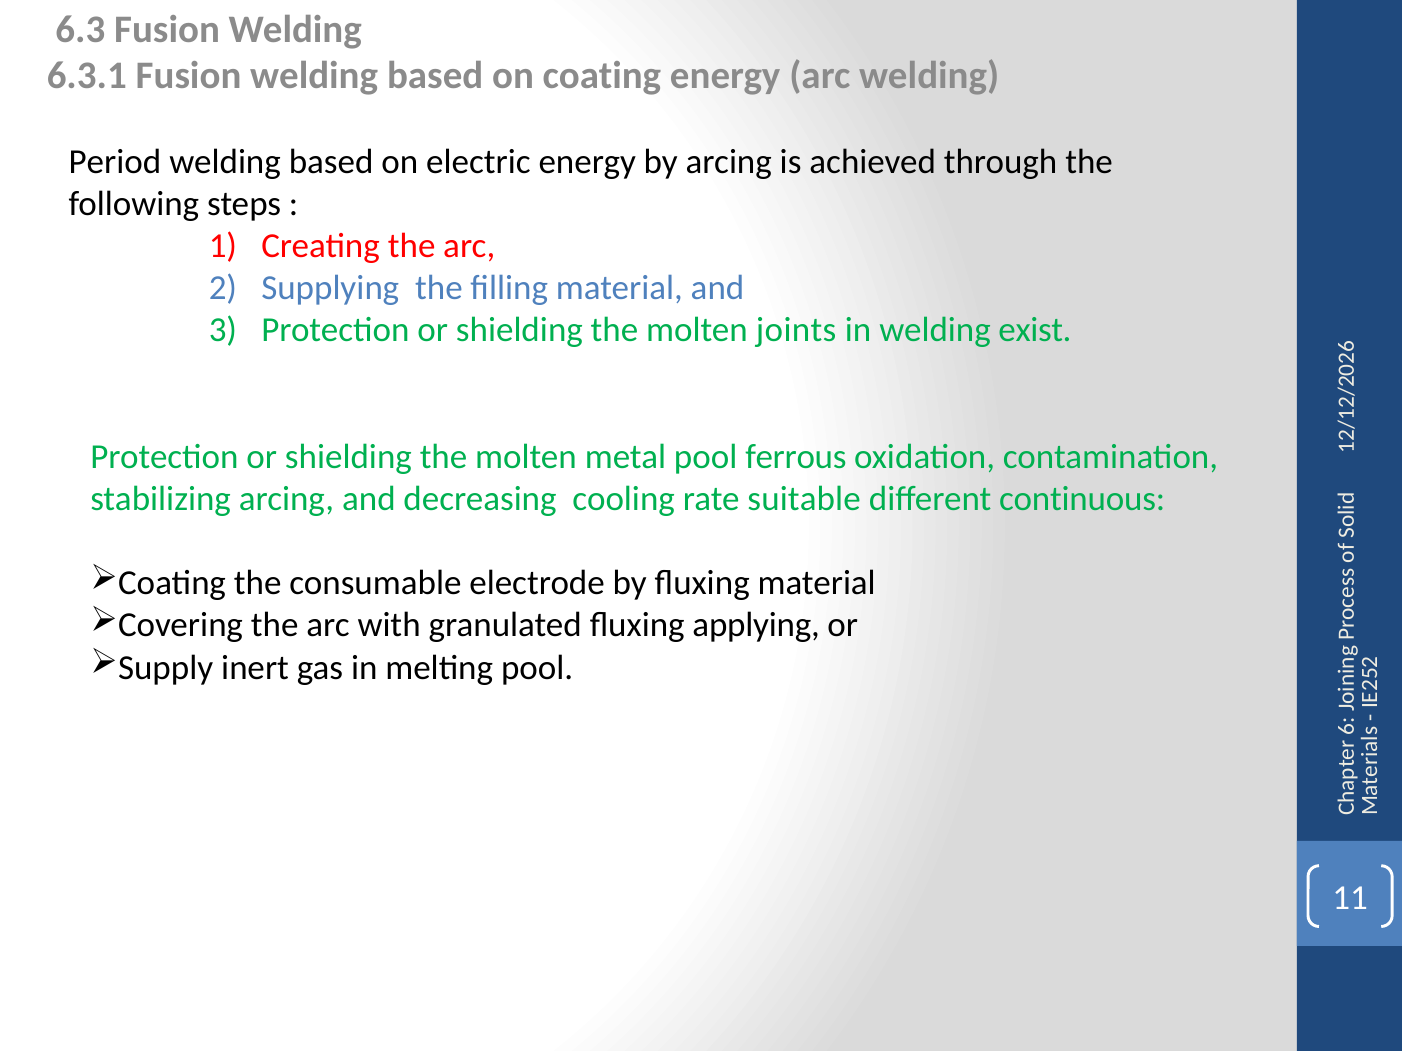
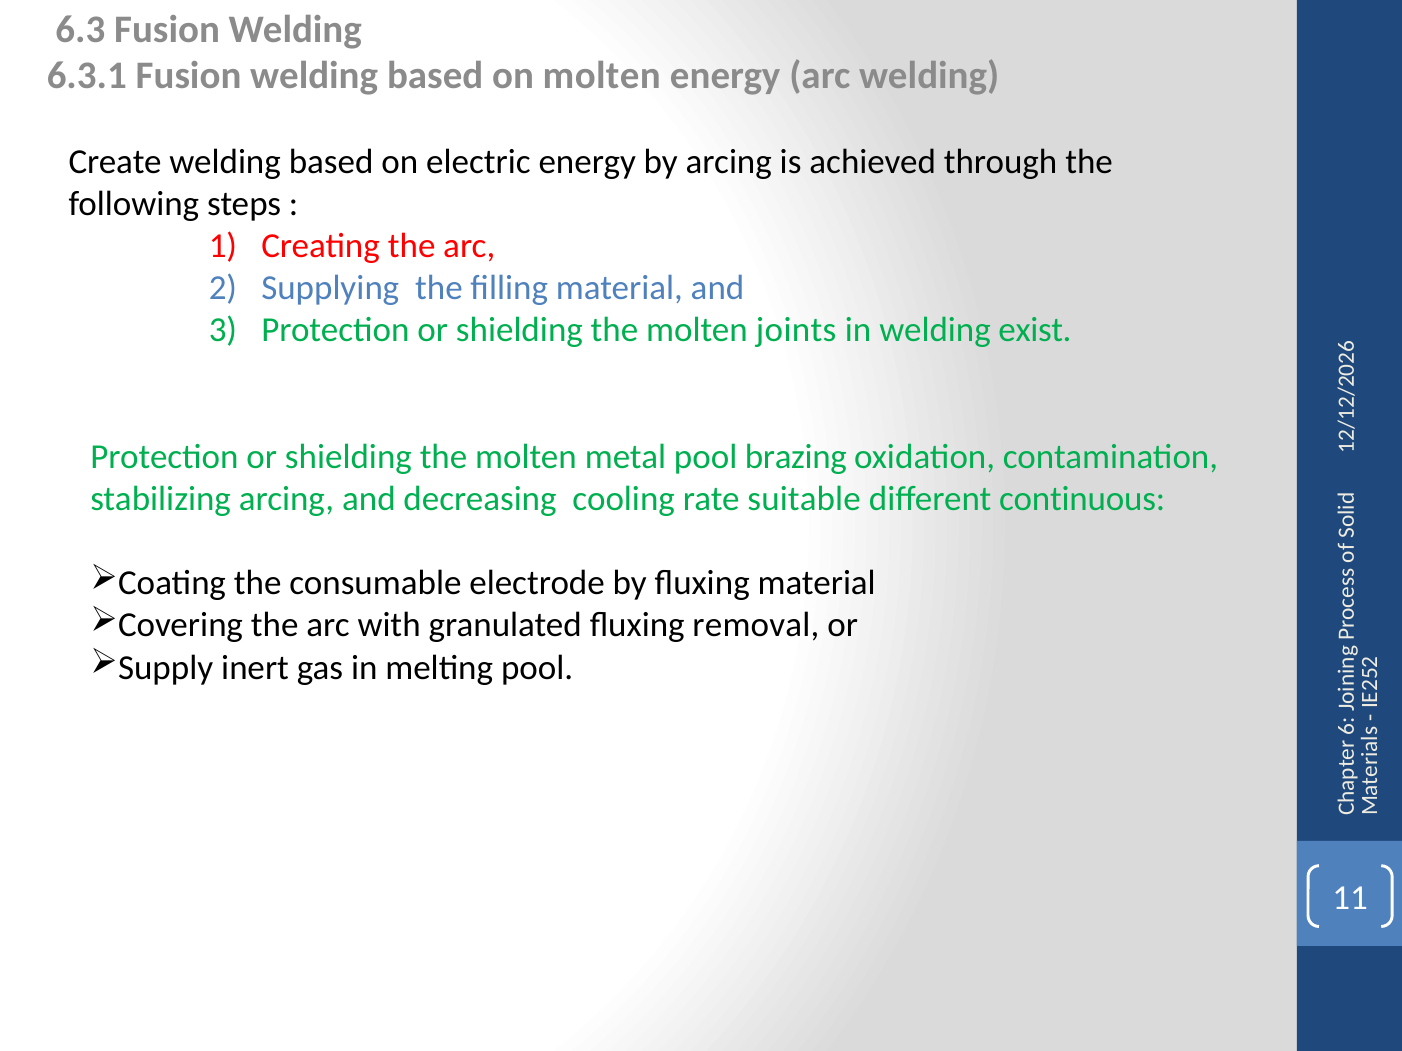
on coating: coating -> molten (602, 76)
Period: Period -> Create (115, 162)
ferrous: ferrous -> brazing (796, 457)
applying: applying -> removal (756, 626)
